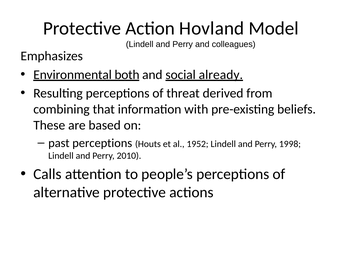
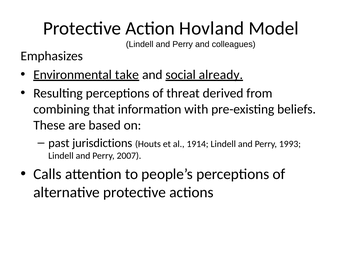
both: both -> take (127, 75)
past perceptions: perceptions -> jurisdictions (102, 143)
1952: 1952 -> 1914 (198, 144)
1998: 1998 -> 1993 (290, 144)
2010: 2010 -> 2007 (129, 156)
